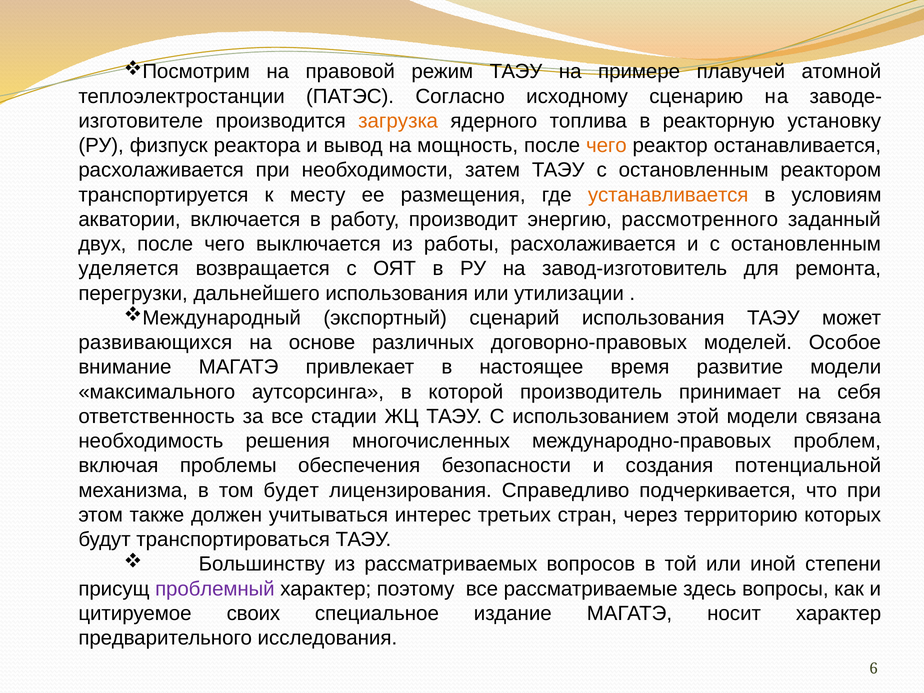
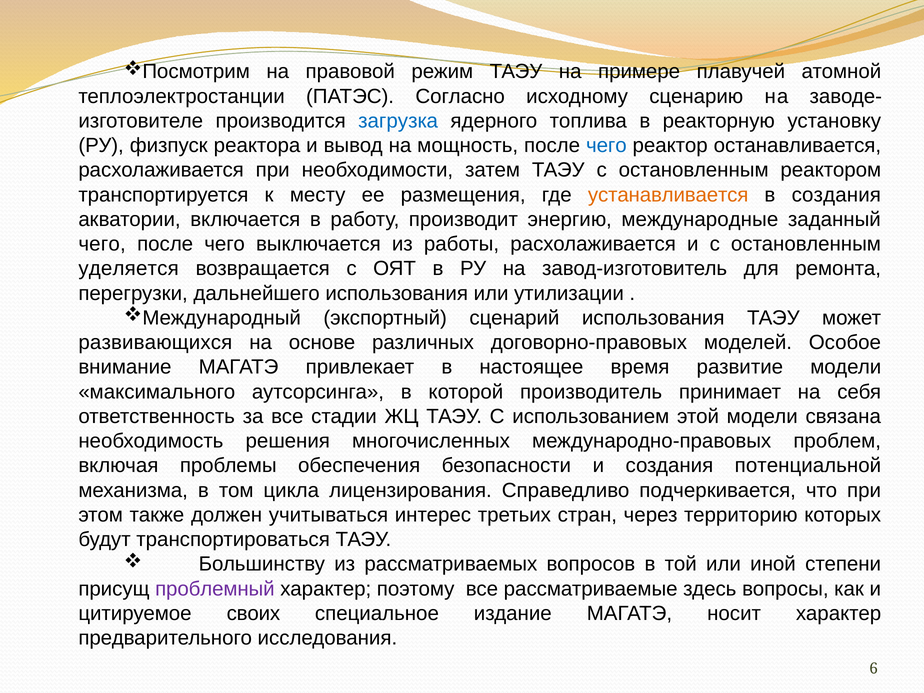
загрузка colour: orange -> blue (398, 121)
чего colour: orange -> blue (606, 146)
в условиям: условиям -> создания (836, 195)
рассмотренного: рассмотренного -> международные (700, 219)
двух: двух -> чего (102, 244)
будет: будет -> цикла (291, 490)
